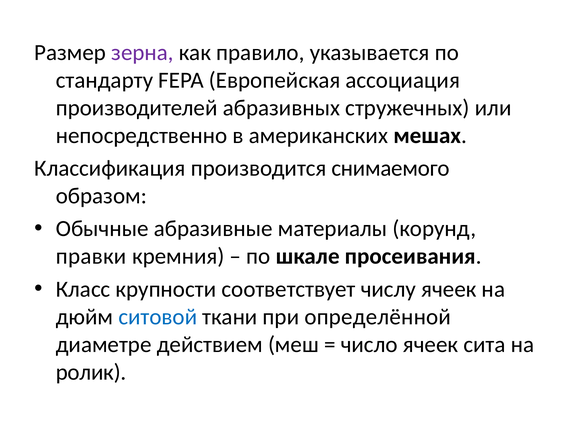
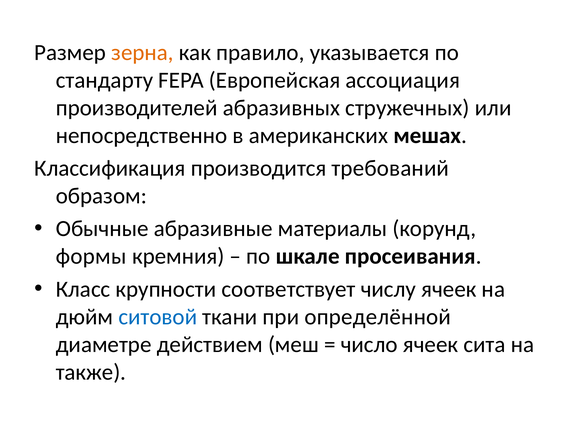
зерна colour: purple -> orange (143, 53)
снимаемого: снимаемого -> требований (390, 168)
правки: правки -> формы (91, 256)
ролик: ролик -> также (91, 372)
